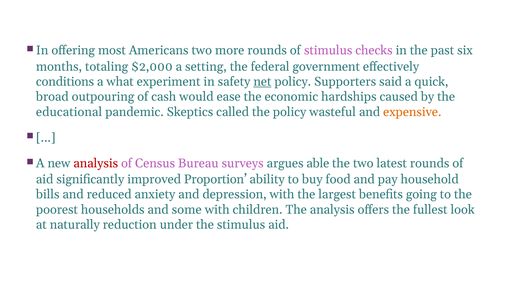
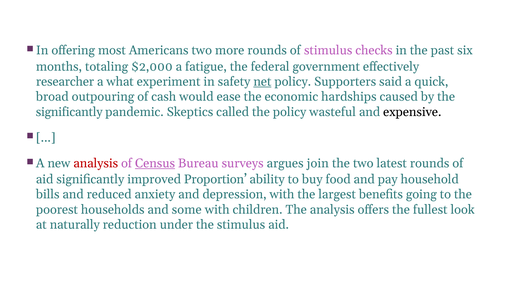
setting: setting -> fatigue (206, 67)
conditions: conditions -> researcher (65, 82)
educational: educational -> significantly (69, 112)
expensive colour: orange -> black (412, 112)
Census underline: none -> present (155, 164)
able: able -> join (318, 164)
